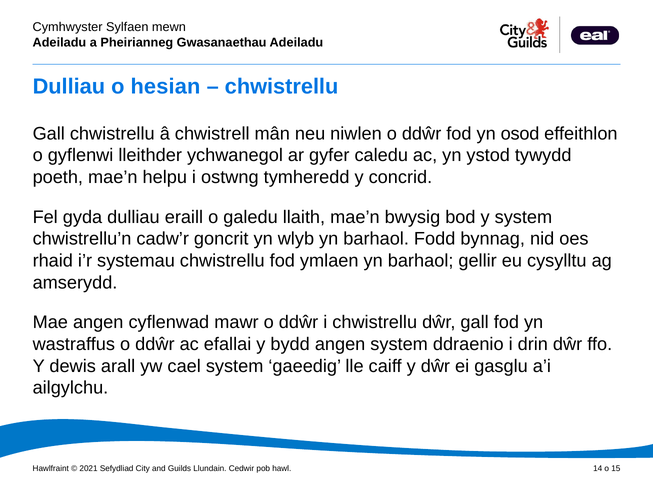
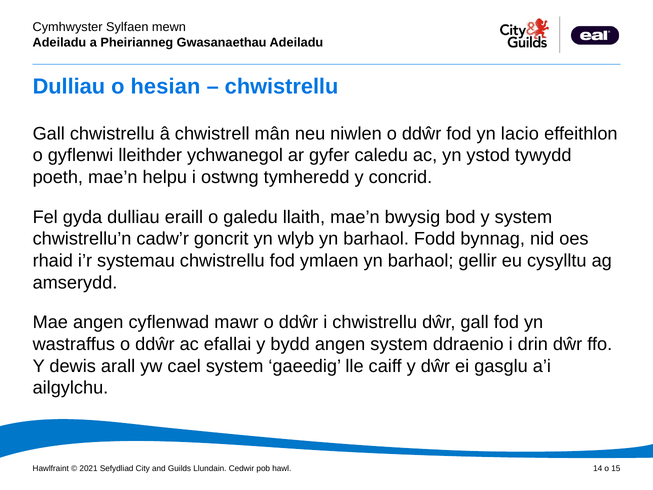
osod: osod -> lacio (520, 134)
